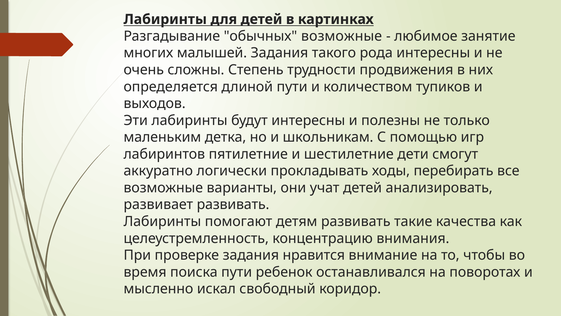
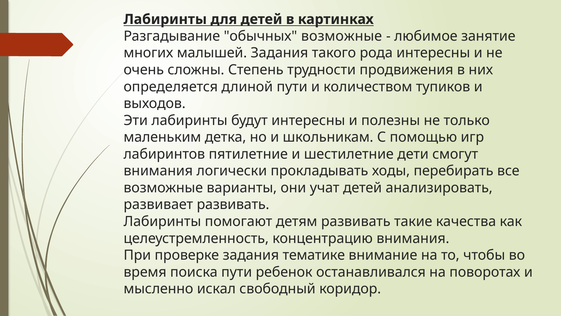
аккуратно: аккуратно -> внимания (158, 171)
нравится: нравится -> тематике (314, 255)
